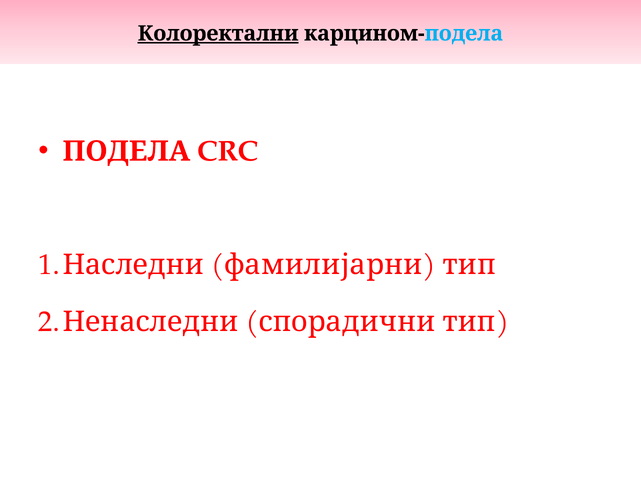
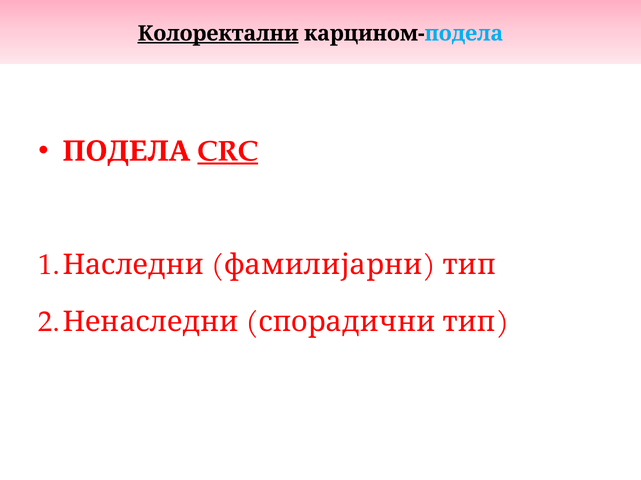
CRC underline: none -> present (228, 152)
